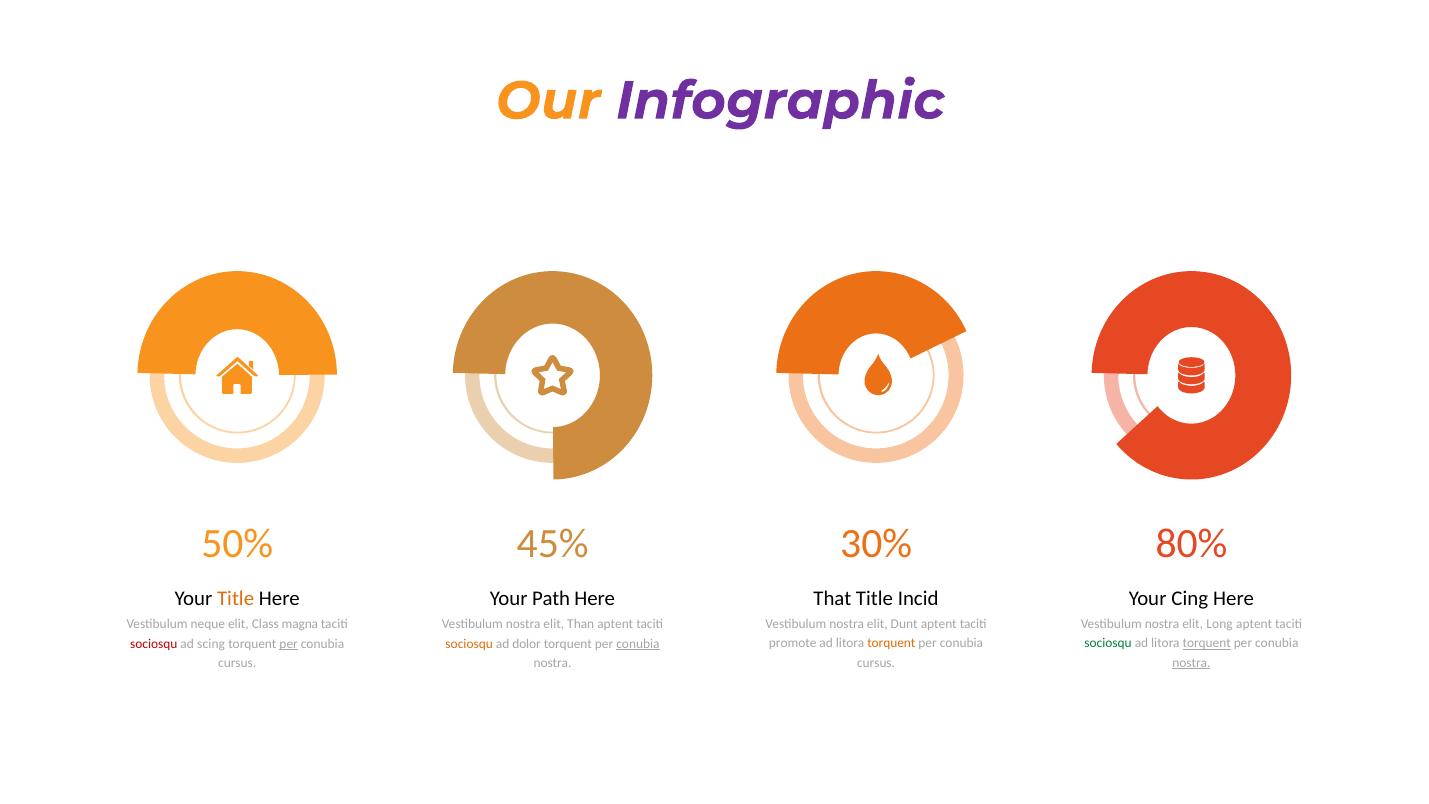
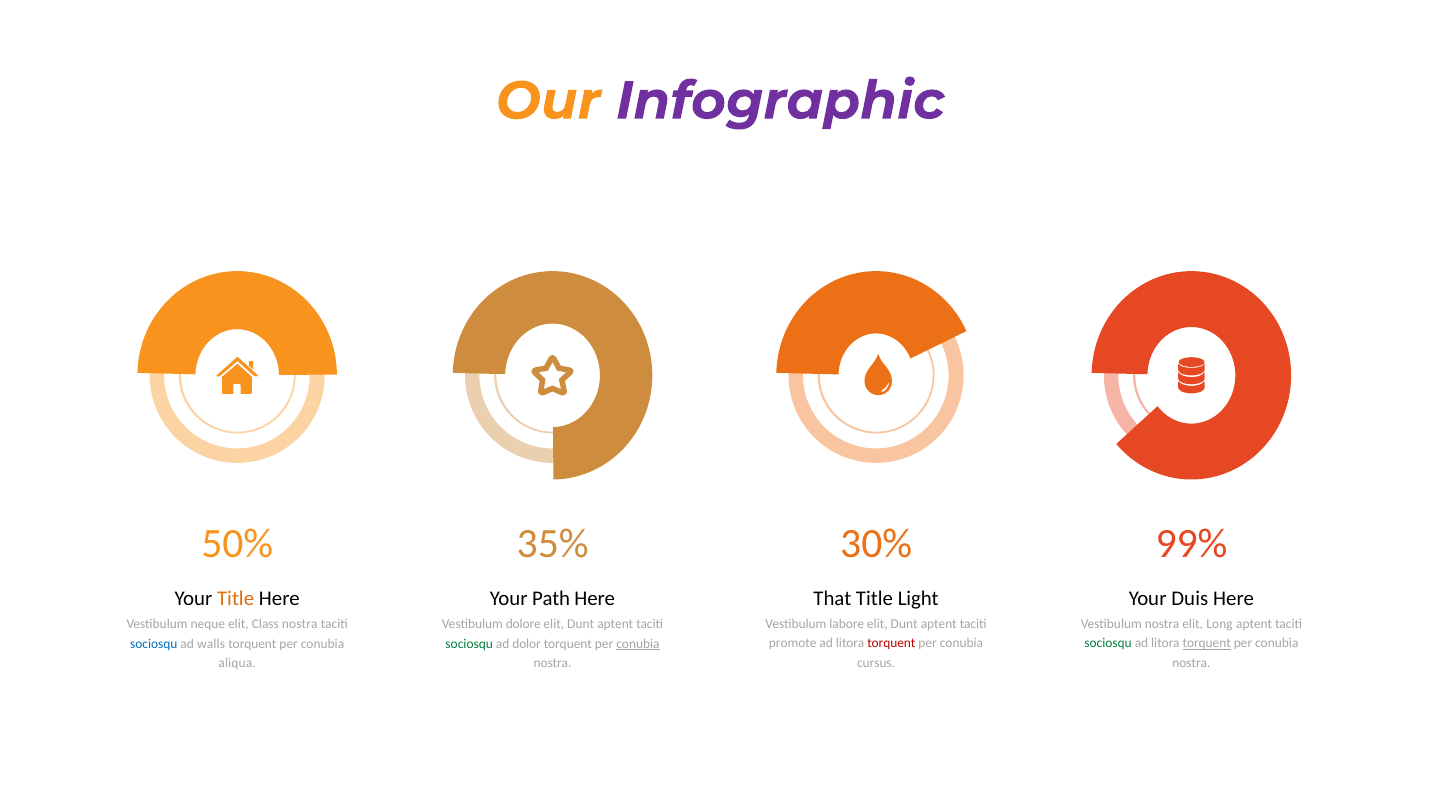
45%: 45% -> 35% (553, 544)
80%: 80% -> 99% (1192, 544)
Cing: Cing -> Duis (1190, 598)
Incid: Incid -> Light (918, 598)
nostra: nostra -> labore (847, 624)
nostra: nostra -> dolore (523, 624)
Than: Than -> Dunt (581, 624)
Class magna: magna -> nostra (300, 624)
torquent colour: orange -> red (891, 643)
sociosqu colour: orange -> green (469, 644)
sociosqu colour: red -> blue (154, 644)
scing: scing -> walls (211, 644)
per underline: present -> none (289, 644)
nostra underline: present -> none (1191, 663)
cursus: cursus -> aliqua (237, 663)
